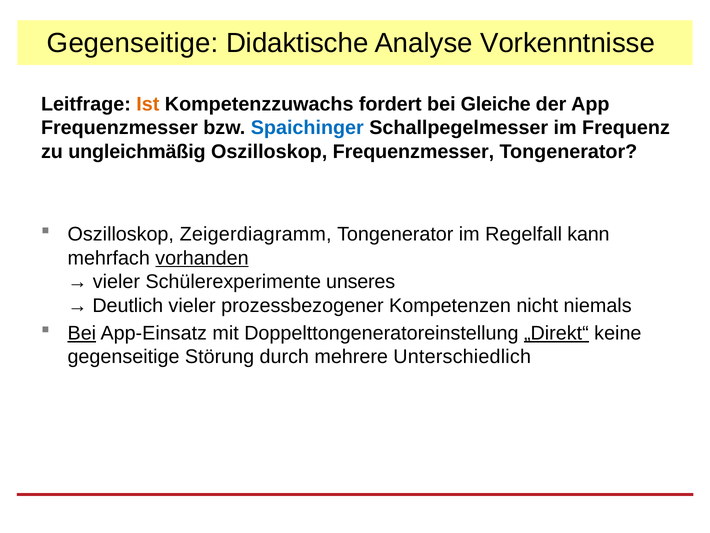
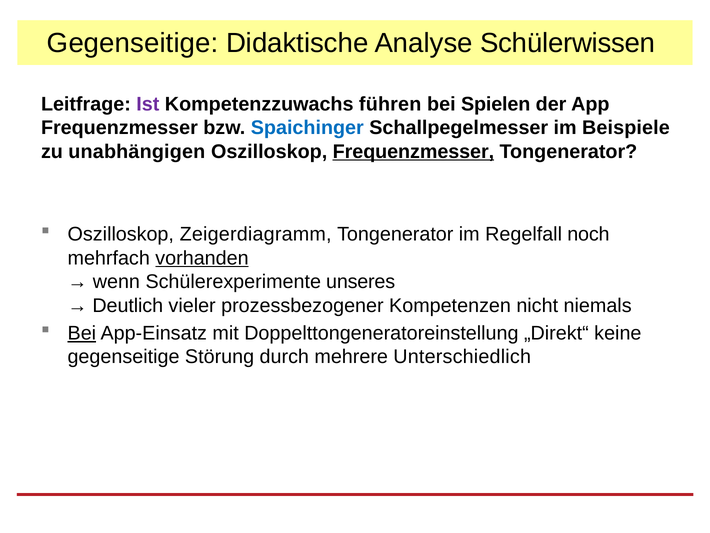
Vorkenntnisse: Vorkenntnisse -> Schülerwissen (568, 43)
Ist colour: orange -> purple (148, 104)
fordert: fordert -> führen (390, 104)
Gleiche: Gleiche -> Spielen (496, 104)
Frequenz: Frequenz -> Beispiele (626, 128)
ungleichmäßig: ungleichmäßig -> unabhängigen (137, 151)
Frequenzmesser underline: none -> present (413, 151)
kann: kann -> noch (588, 234)
vieler: vieler -> wenn (116, 282)
„Direkt“ underline: present -> none (556, 333)
